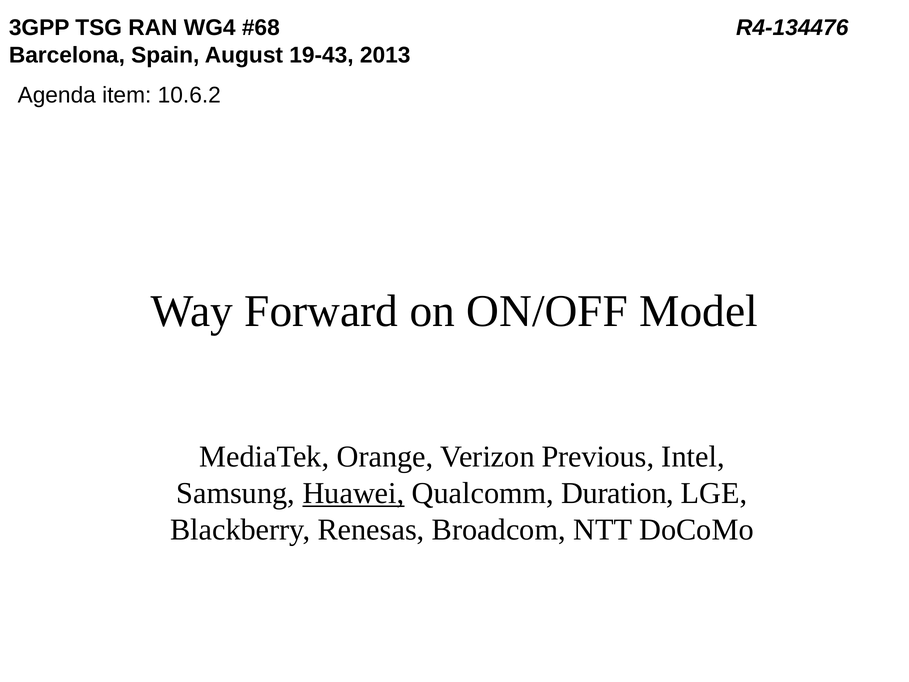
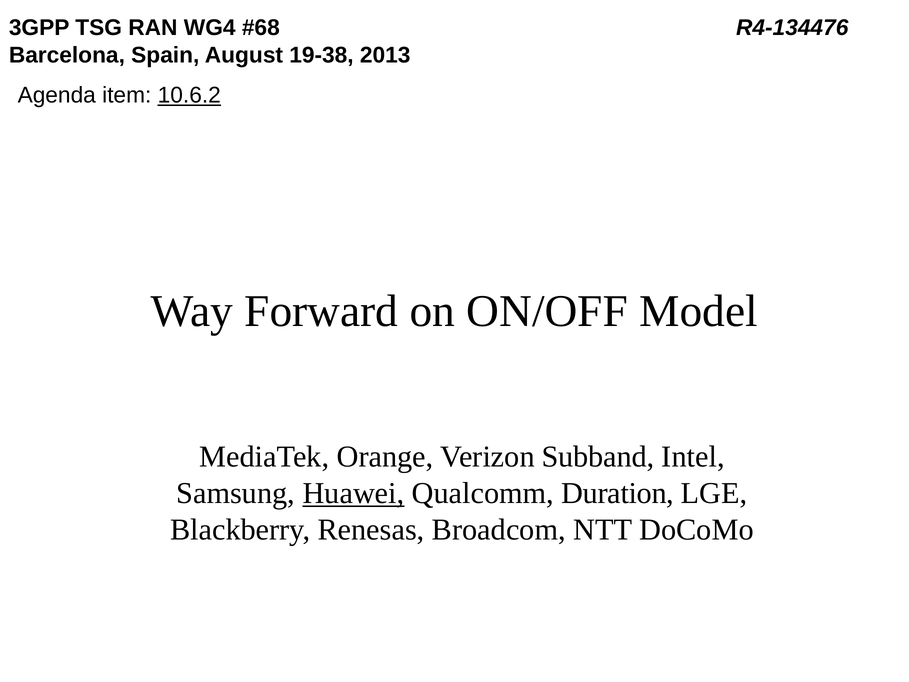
19-43: 19-43 -> 19-38 (321, 55)
10.6.2 underline: none -> present (189, 95)
Previous: Previous -> Subband (598, 457)
